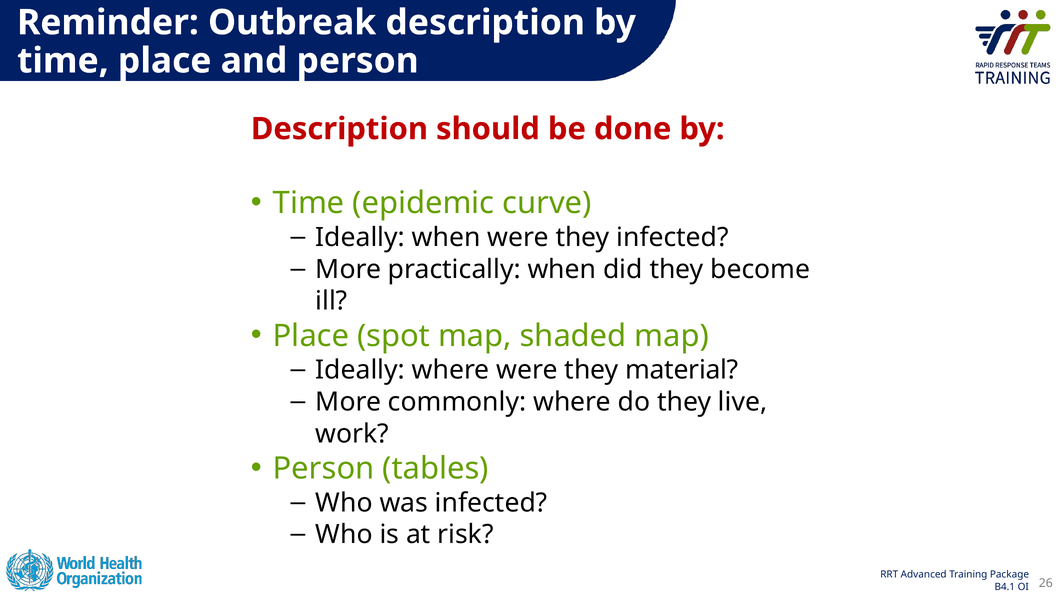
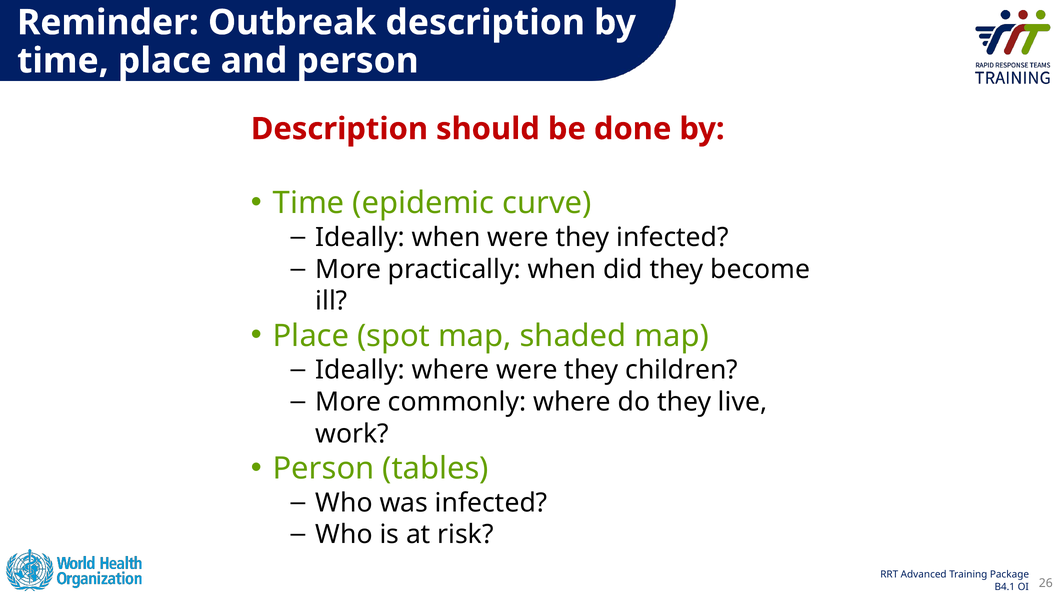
material: material -> children (682, 370)
